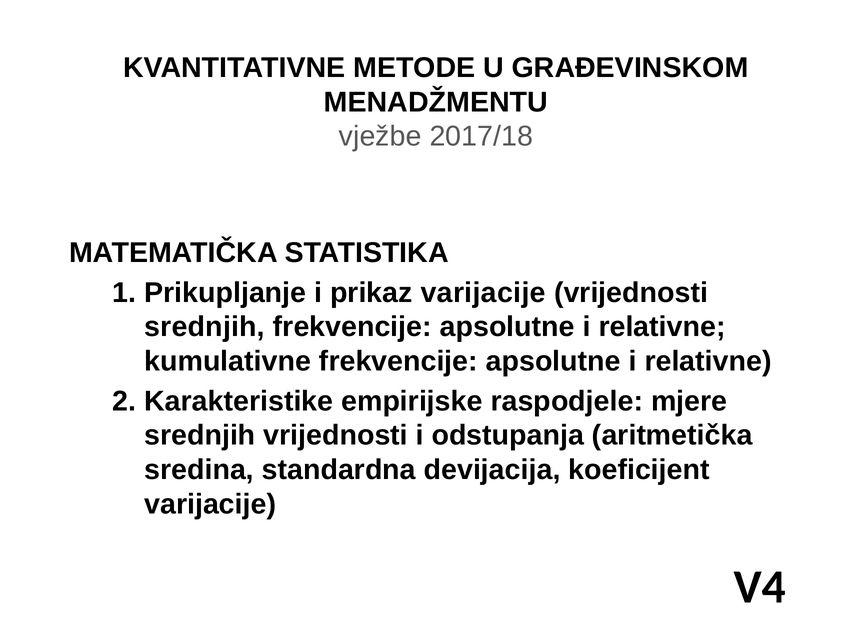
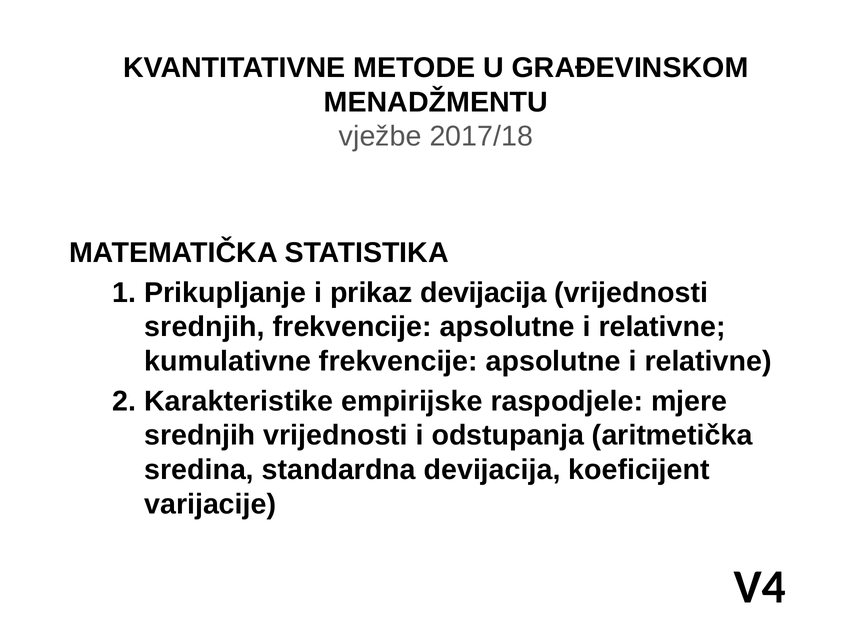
prikaz varijacije: varijacije -> devijacija (483, 293)
